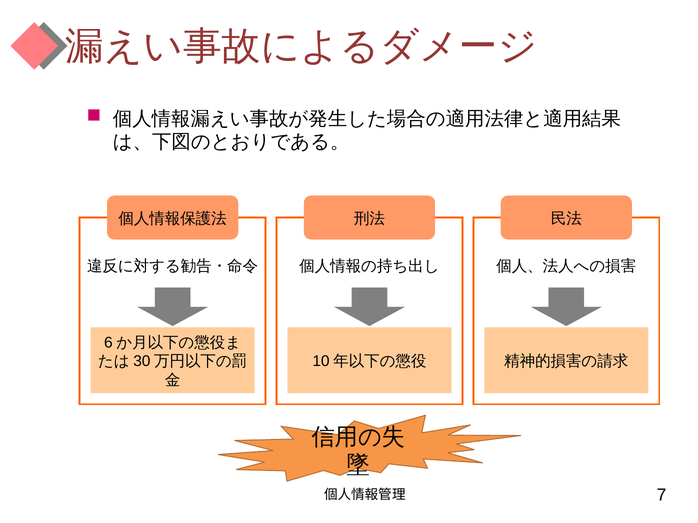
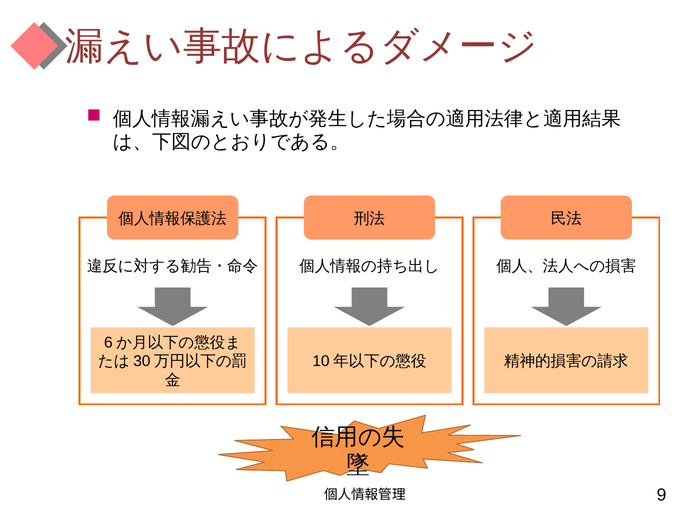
7: 7 -> 9 (662, 496)
